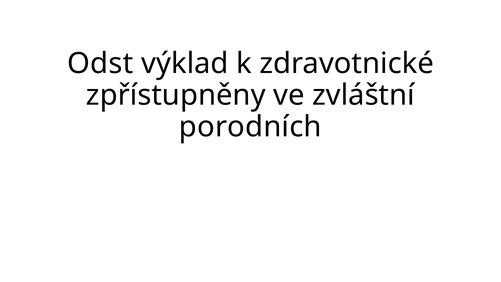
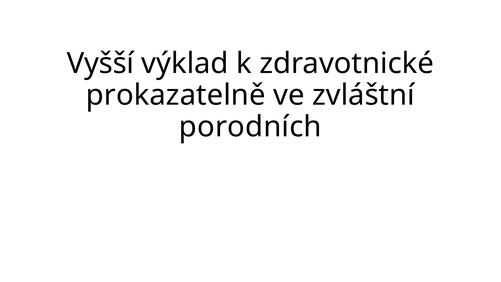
Odst: Odst -> Vyšší (100, 64)
zpřístupněny: zpřístupněny -> prokazatelně (176, 95)
